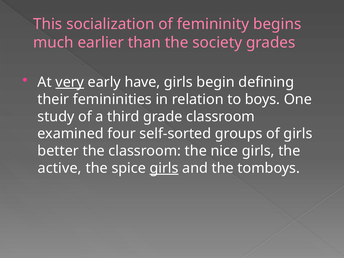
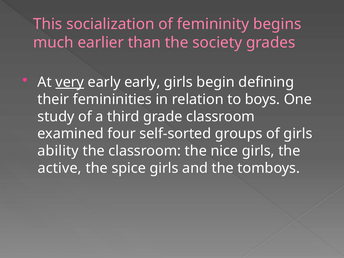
early have: have -> early (142, 82)
better: better -> ability (58, 151)
girls underline: present -> none (164, 168)
